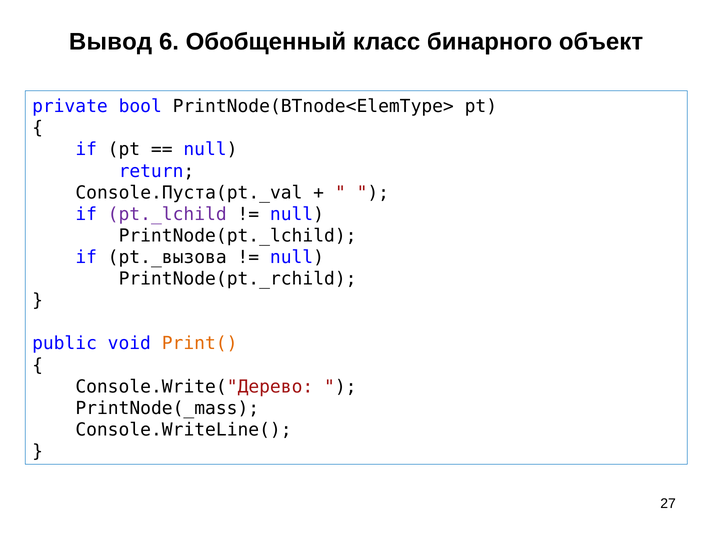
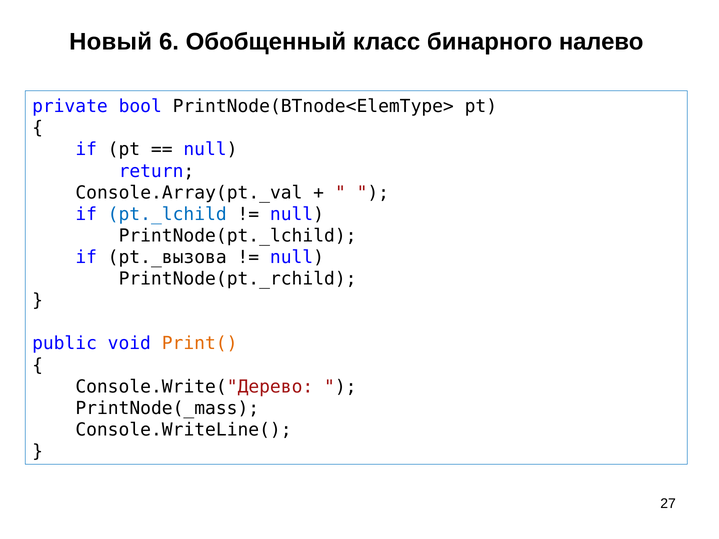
Вывод: Вывод -> Новый (111, 42)
объект: объект -> налево (601, 42)
Console.Пуста(pt._val: Console.Пуста(pt._val -> Console.Array(pt._val (189, 193)
pt._lchild colour: purple -> blue (167, 214)
